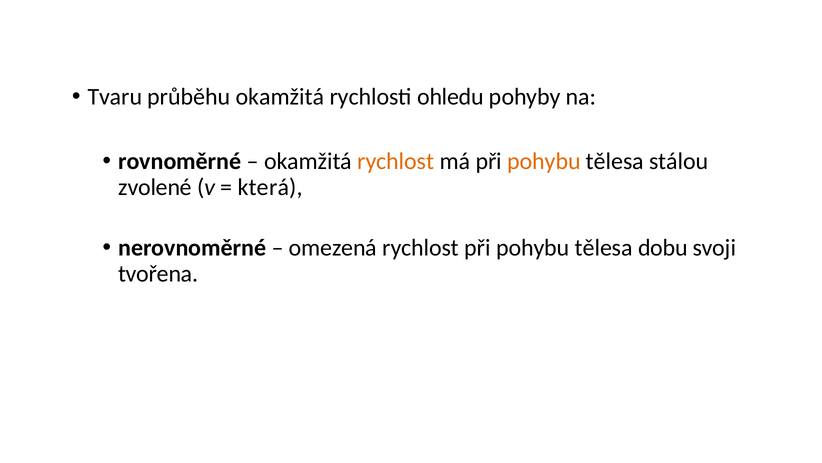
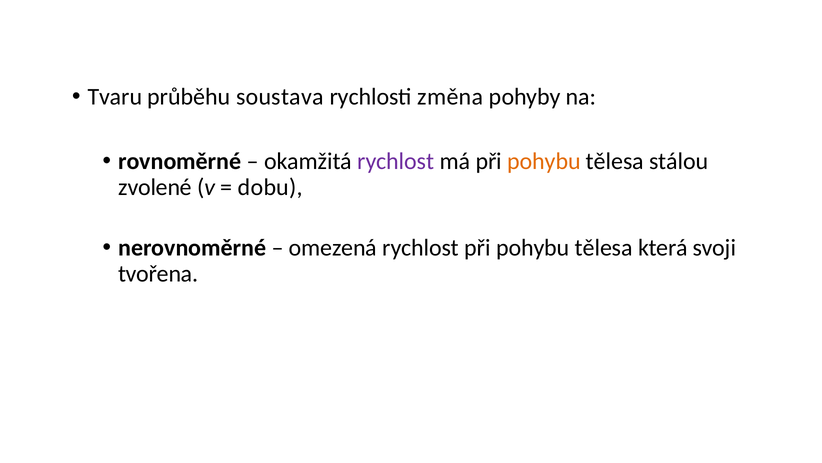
průběhu okamžitá: okamžitá -> soustava (280, 97)
ohledu: ohledu -> změna (450, 97)
rychlost colour: orange -> purple (396, 161)
která: která -> dobu (270, 187)
dobu: dobu -> která (663, 247)
